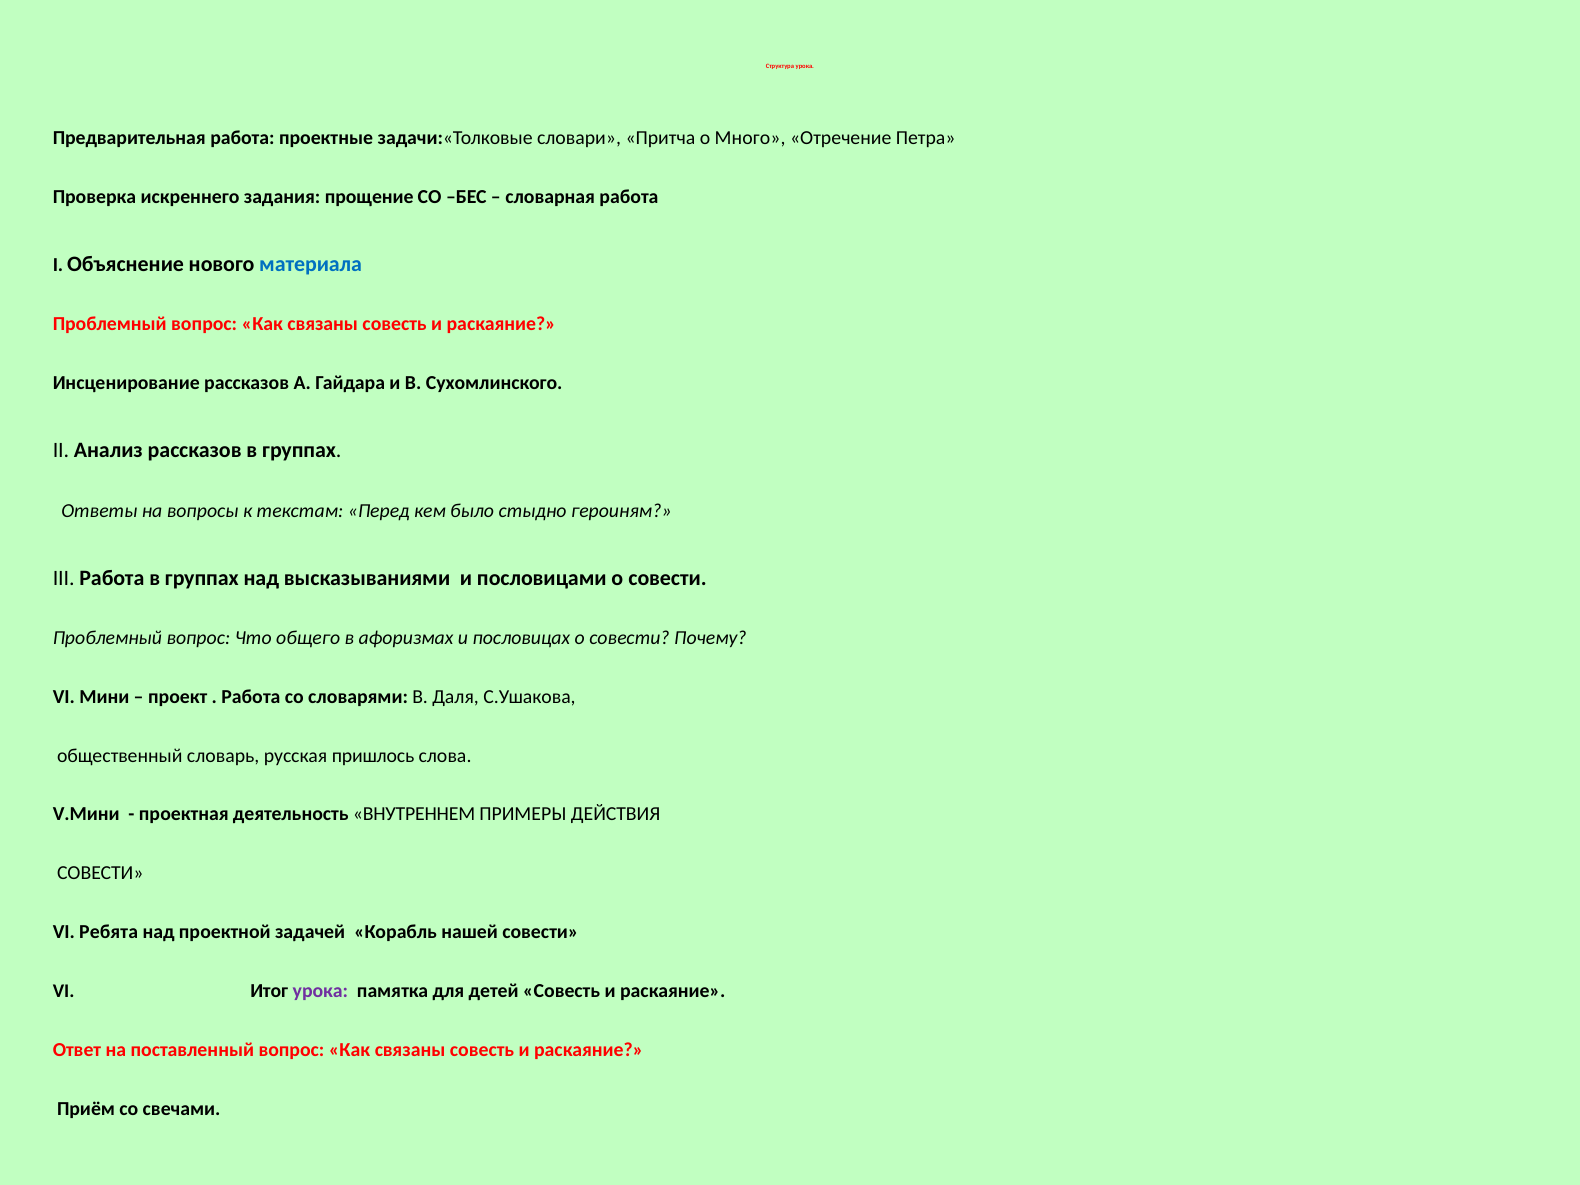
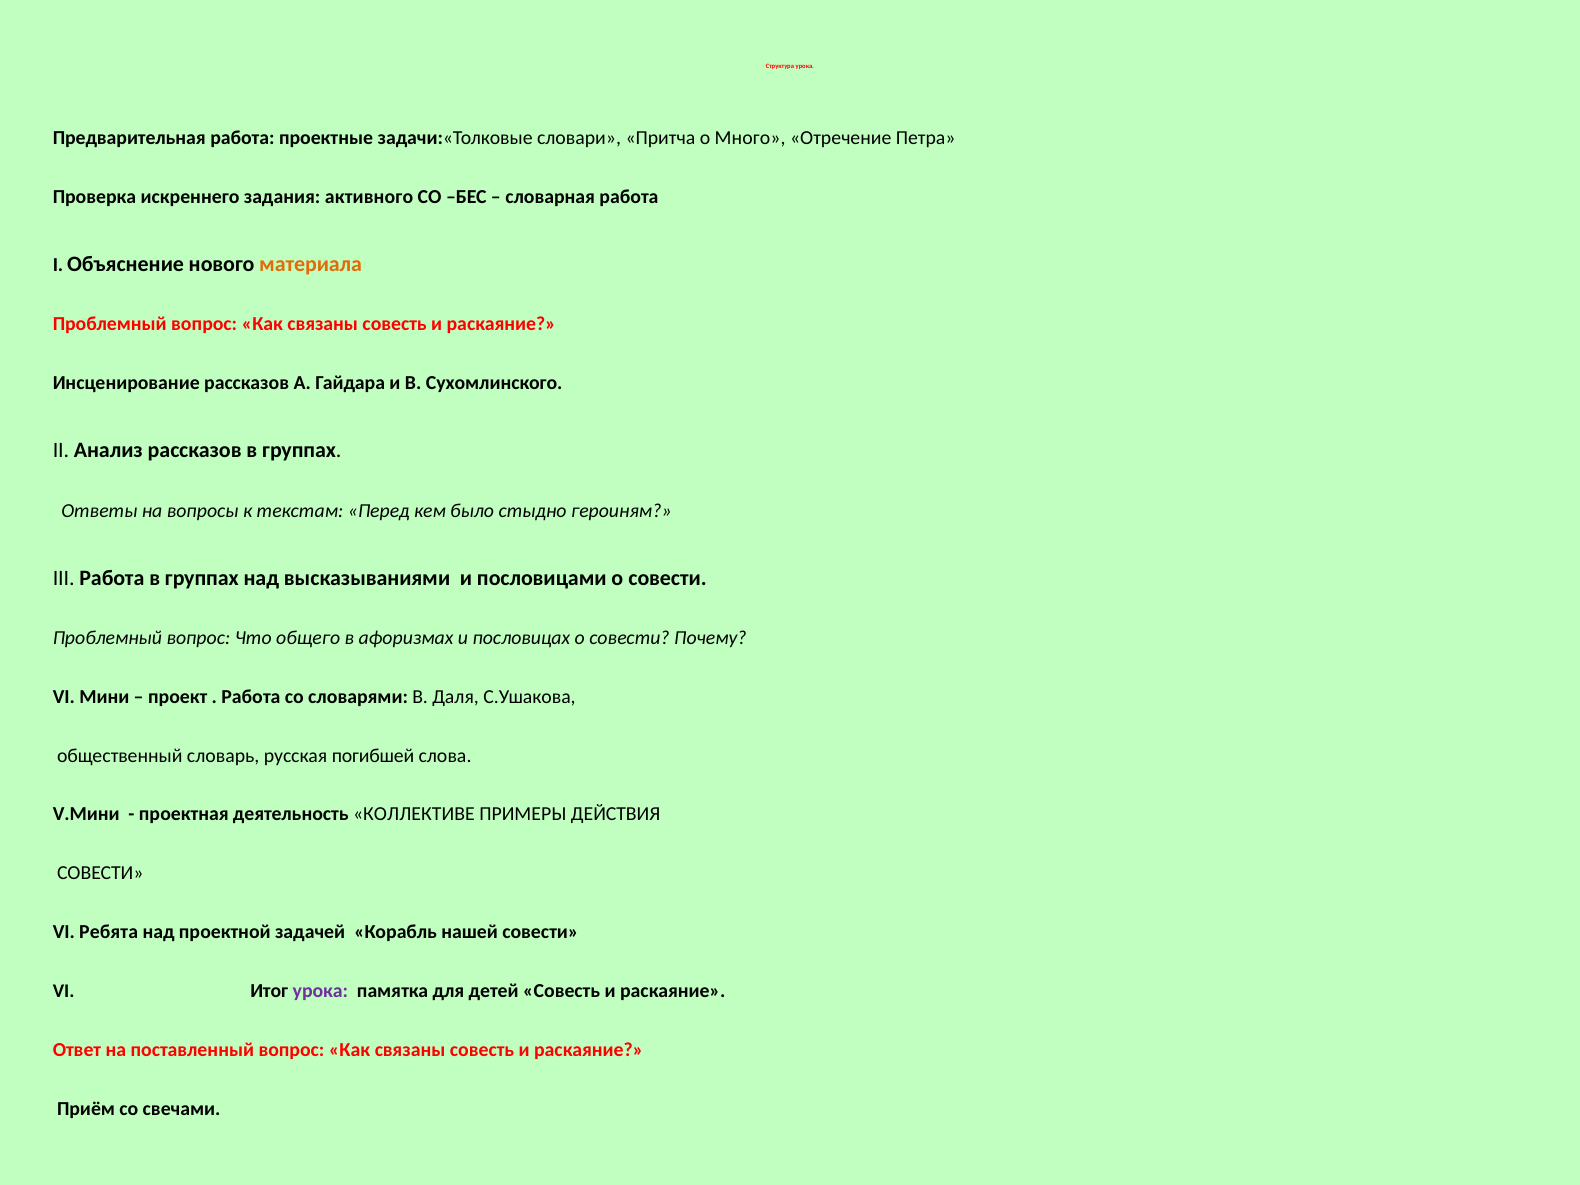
прощение: прощение -> активного (369, 197)
материала colour: blue -> orange (311, 264)
пришлось: пришлось -> погибшей (373, 756)
ВНУТРЕННЕМ: ВНУТРЕННЕМ -> КОЛЛЕКТИВЕ (414, 814)
